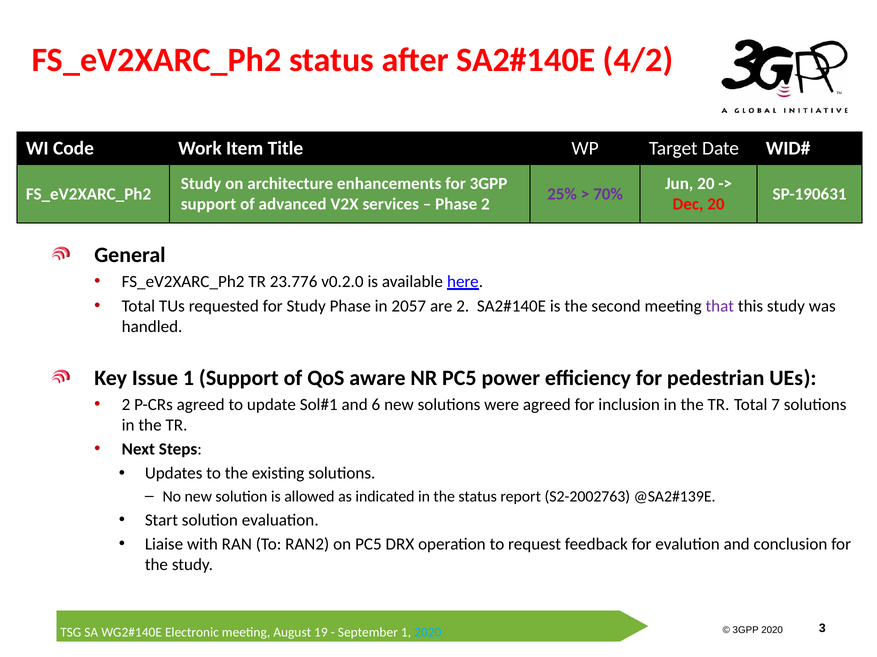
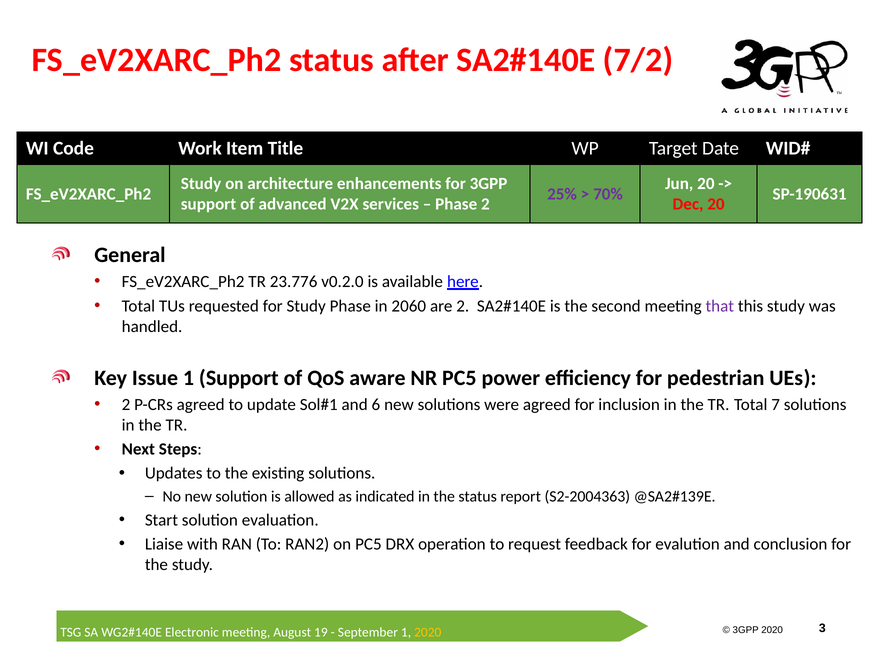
4/2: 4/2 -> 7/2 (638, 60)
2057: 2057 -> 2060 (409, 306)
S2-2002763: S2-2002763 -> S2-2004363 (587, 497)
2020 colour: light blue -> yellow (428, 633)
